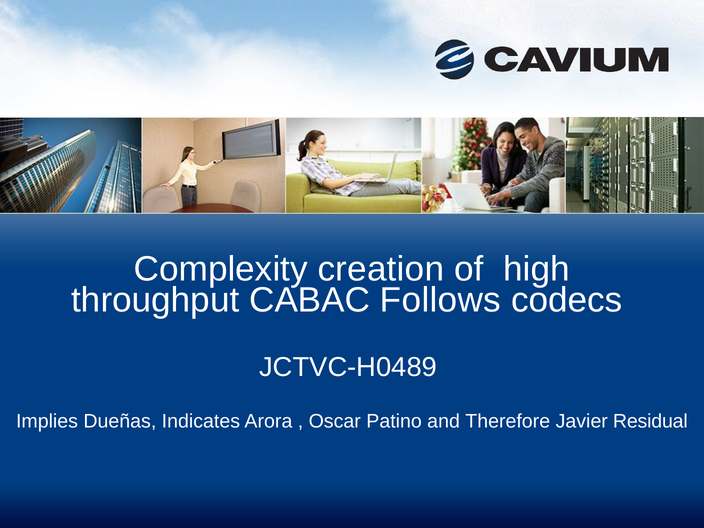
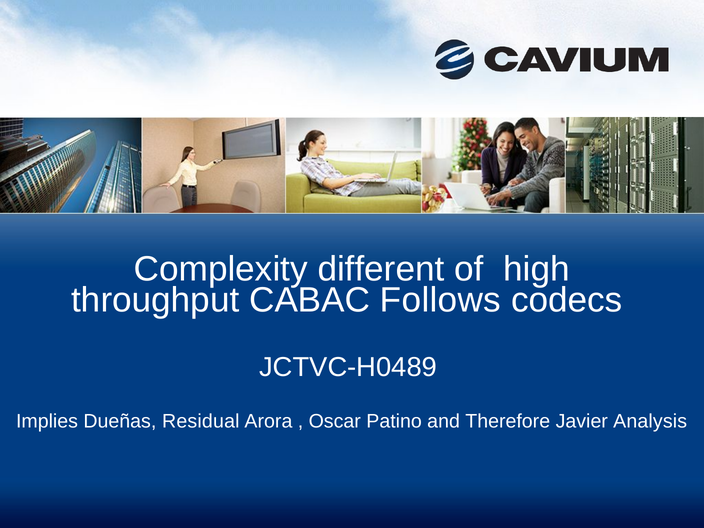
creation: creation -> different (381, 269)
Indicates: Indicates -> Residual (201, 421)
Residual: Residual -> Analysis (650, 421)
